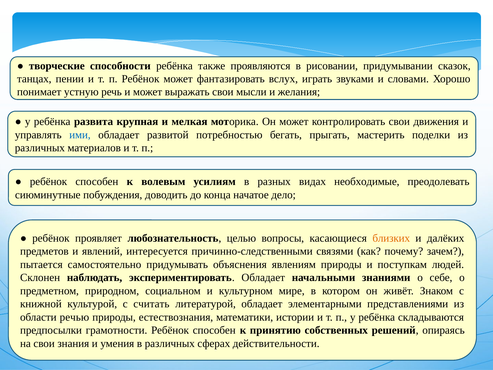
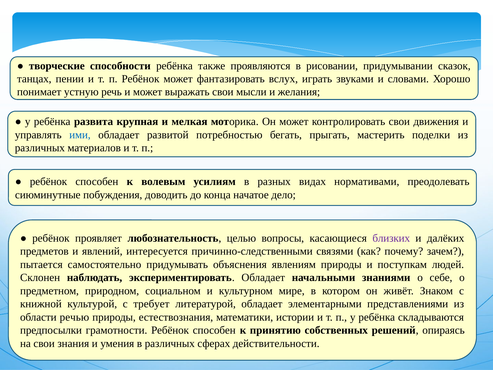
необходимые: необходимые -> нормативами (367, 182)
близких colour: orange -> purple (391, 238)
считать: считать -> требует (151, 304)
